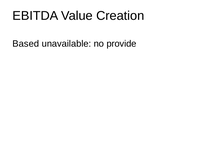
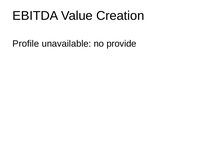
Based: Based -> Profile (26, 44)
